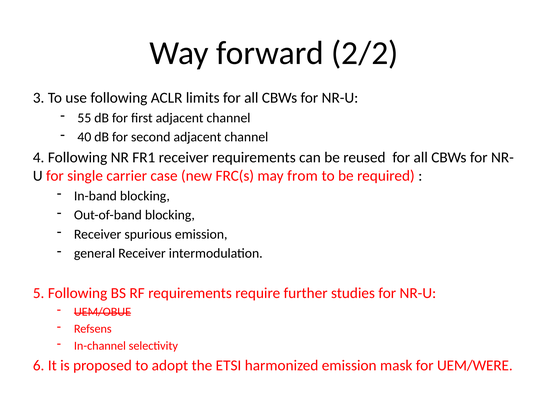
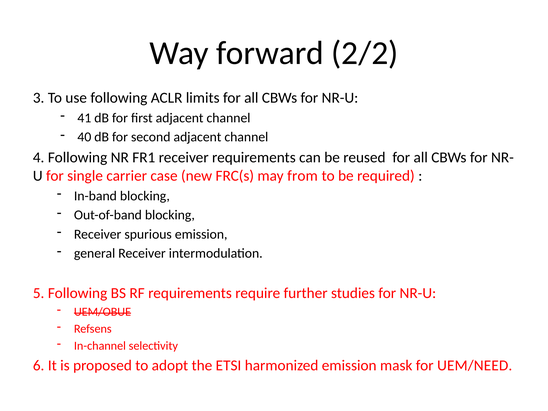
55: 55 -> 41 (84, 118)
UEM/WERE: UEM/WERE -> UEM/NEED (475, 366)
